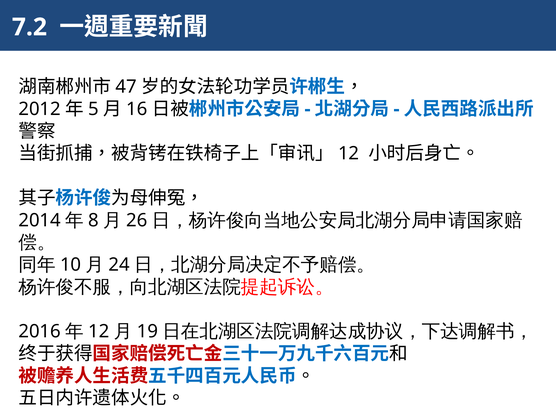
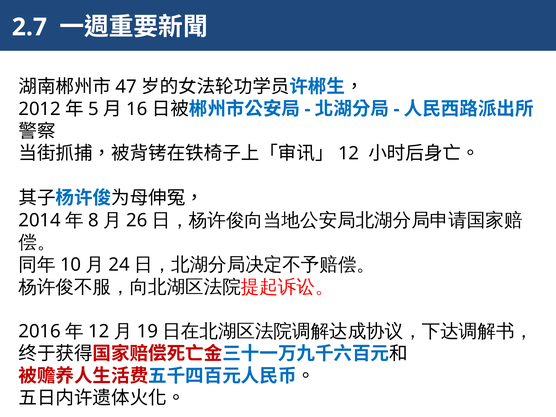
7.2: 7.2 -> 2.7 (29, 27)
